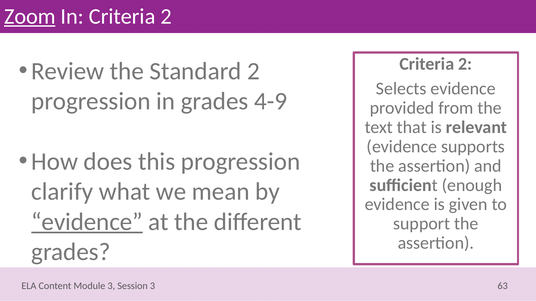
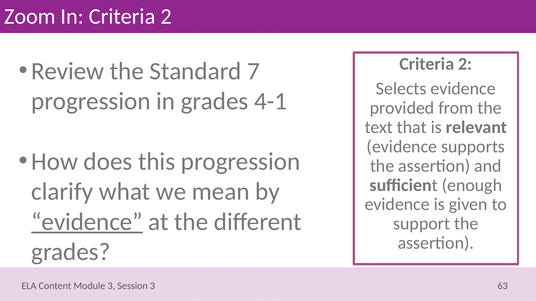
Zoom underline: present -> none (30, 16)
Standard 2: 2 -> 7 (253, 71)
4-9: 4-9 -> 4-1 (271, 101)
